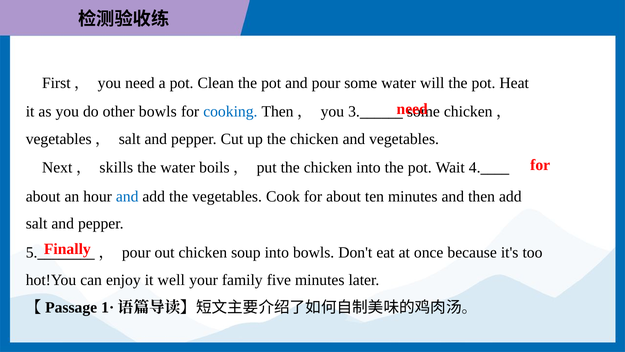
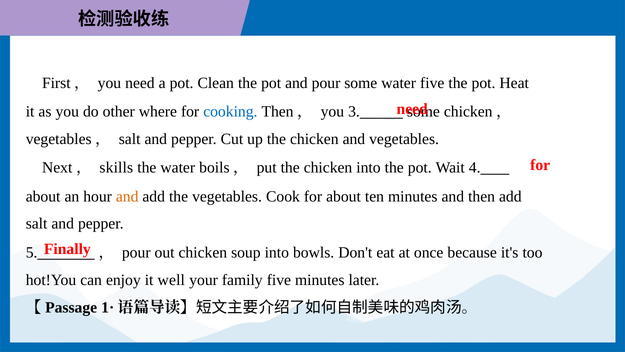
water will: will -> five (432, 83)
other bowls: bowls -> where (158, 112)
and colour: blue -> orange (127, 196)
